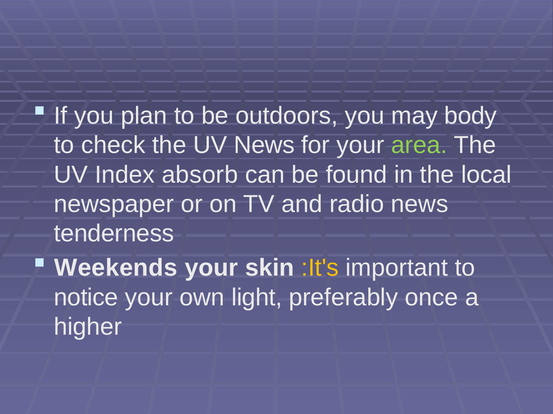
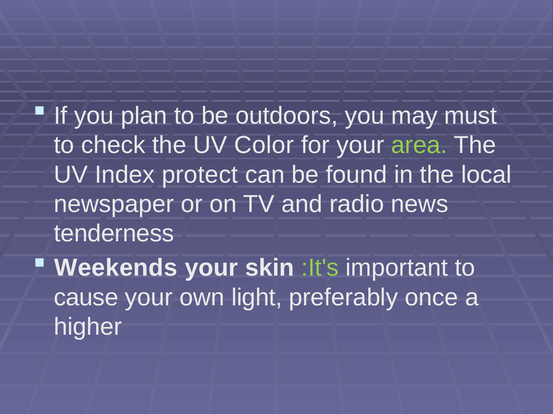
body: body -> must (471, 116)
UV News: News -> Color (264, 145)
absorb: absorb -> protect (200, 175)
:It's colour: yellow -> light green (320, 268)
notice: notice -> cause (86, 298)
